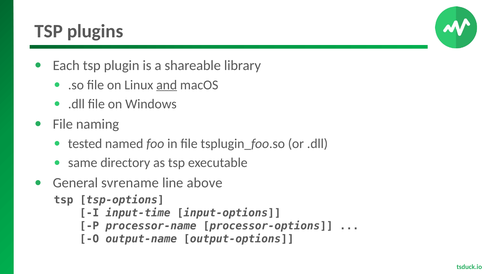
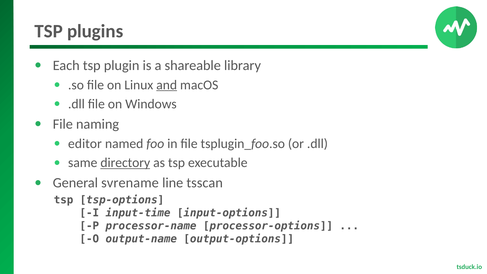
tested: tested -> editor (85, 144)
directory underline: none -> present (125, 163)
above: above -> tsscan (205, 183)
